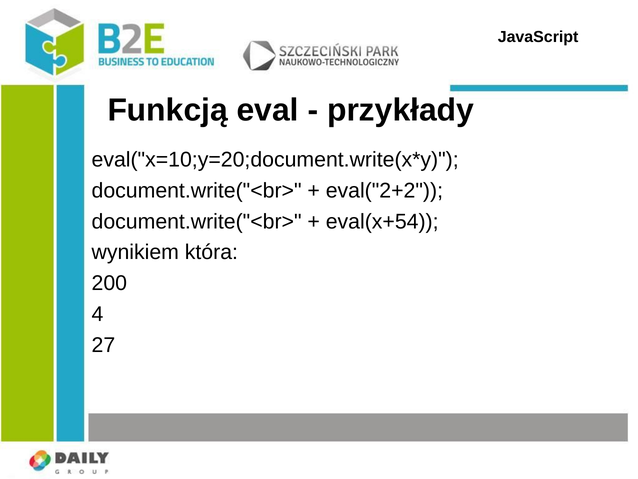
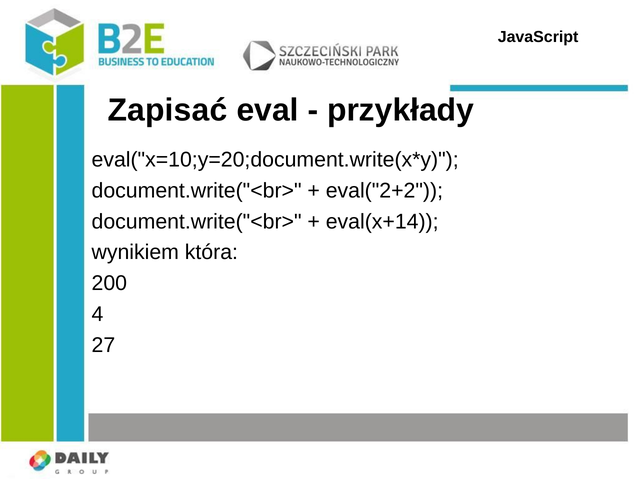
Funkcją: Funkcją -> Zapisać (168, 110)
eval(x+54: eval(x+54 -> eval(x+14 (382, 221)
